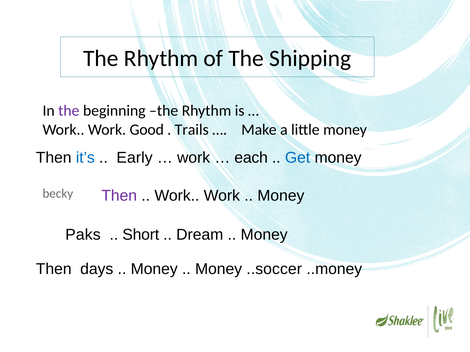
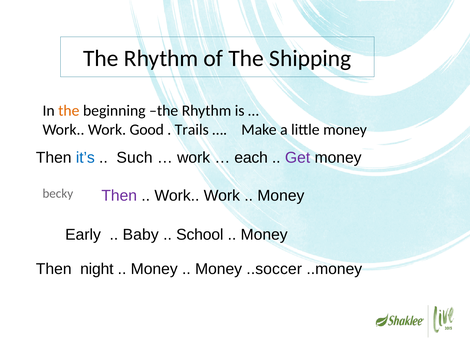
the colour: purple -> orange (69, 111)
Early: Early -> Such (135, 158)
Get colour: blue -> purple (298, 158)
Paks: Paks -> Early (83, 235)
Short: Short -> Baby (141, 235)
Dream: Dream -> School (200, 235)
days: days -> night (97, 269)
